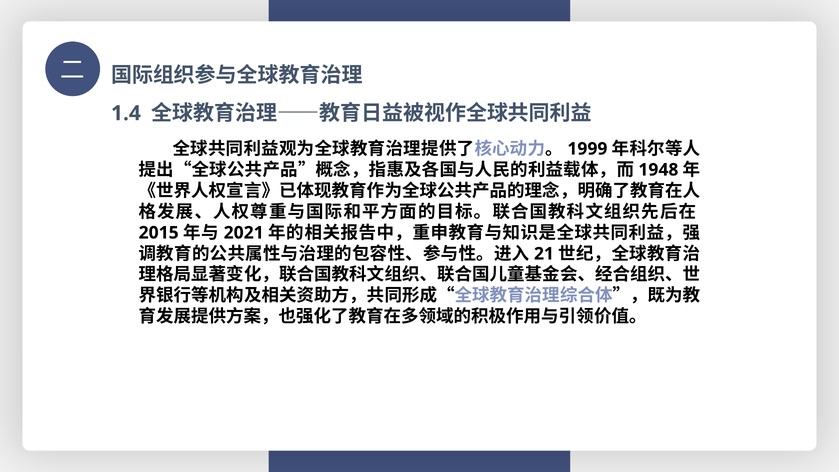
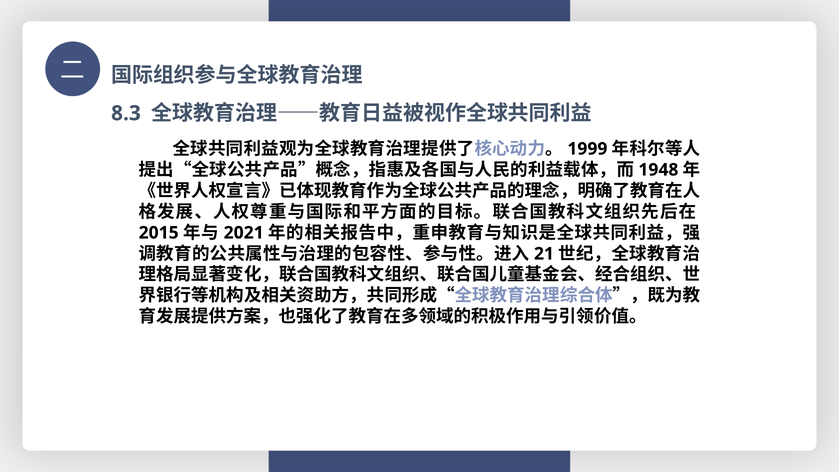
1.4: 1.4 -> 8.3 (126, 113)
